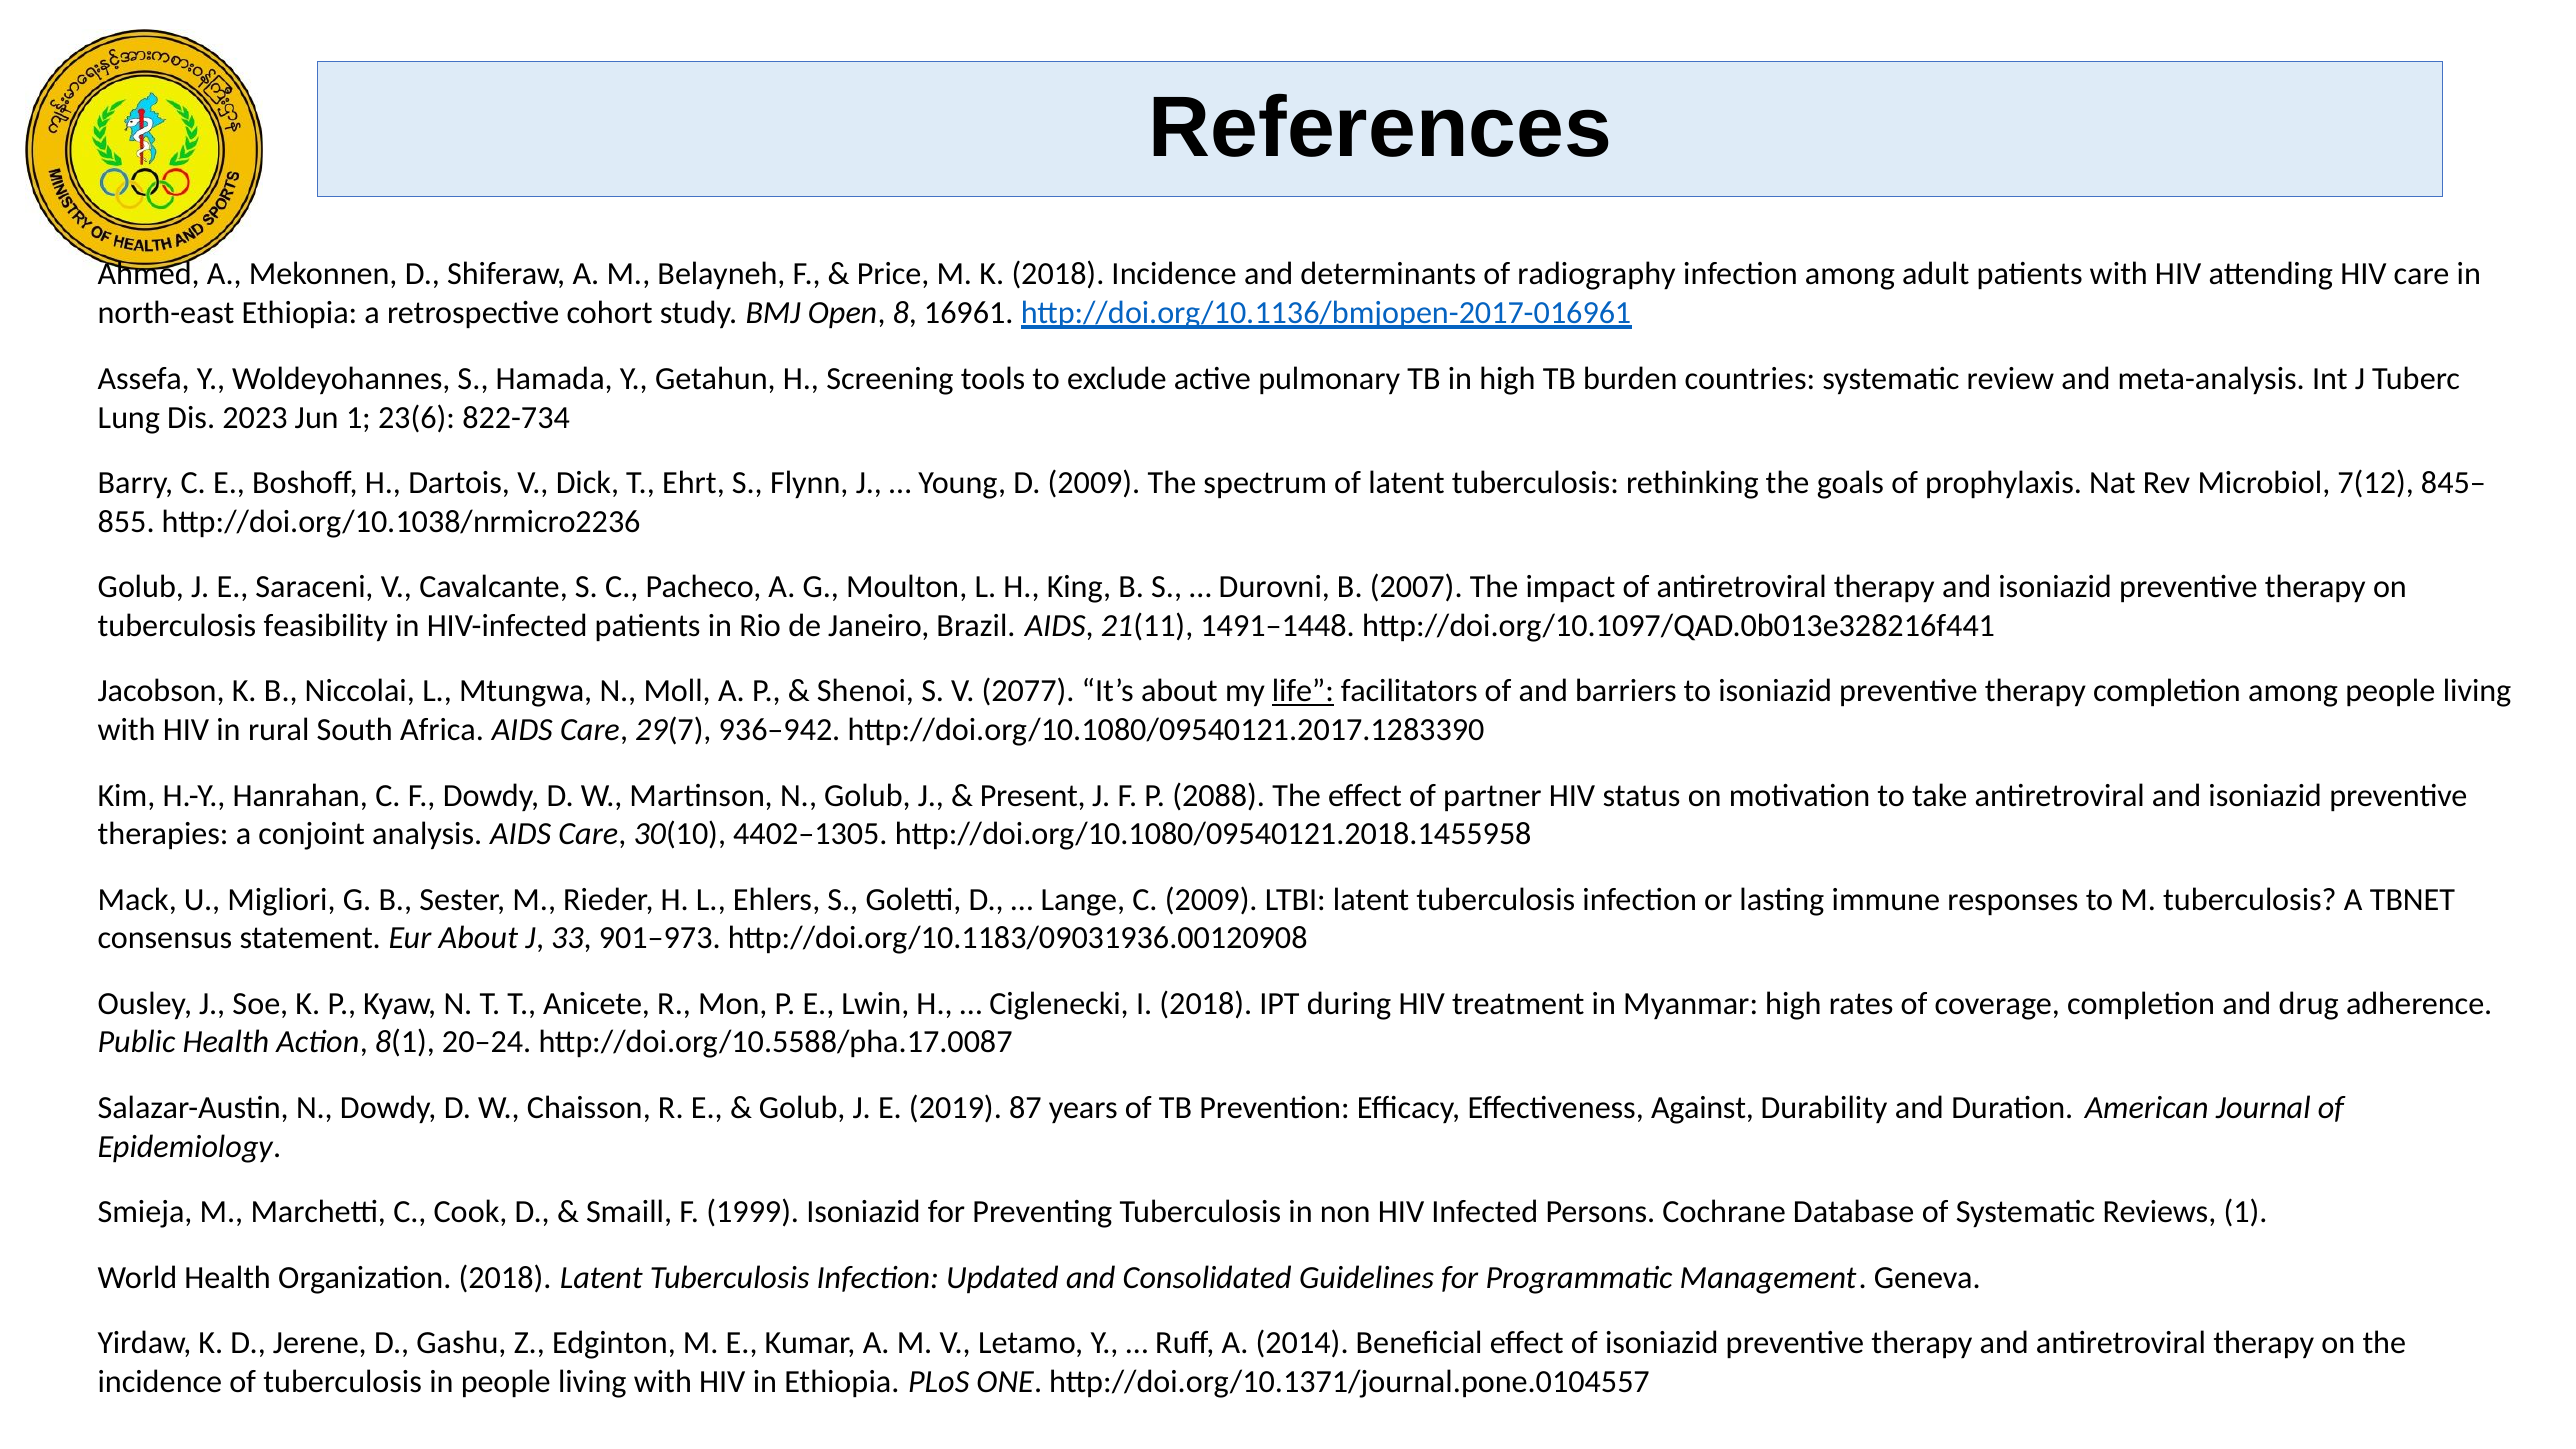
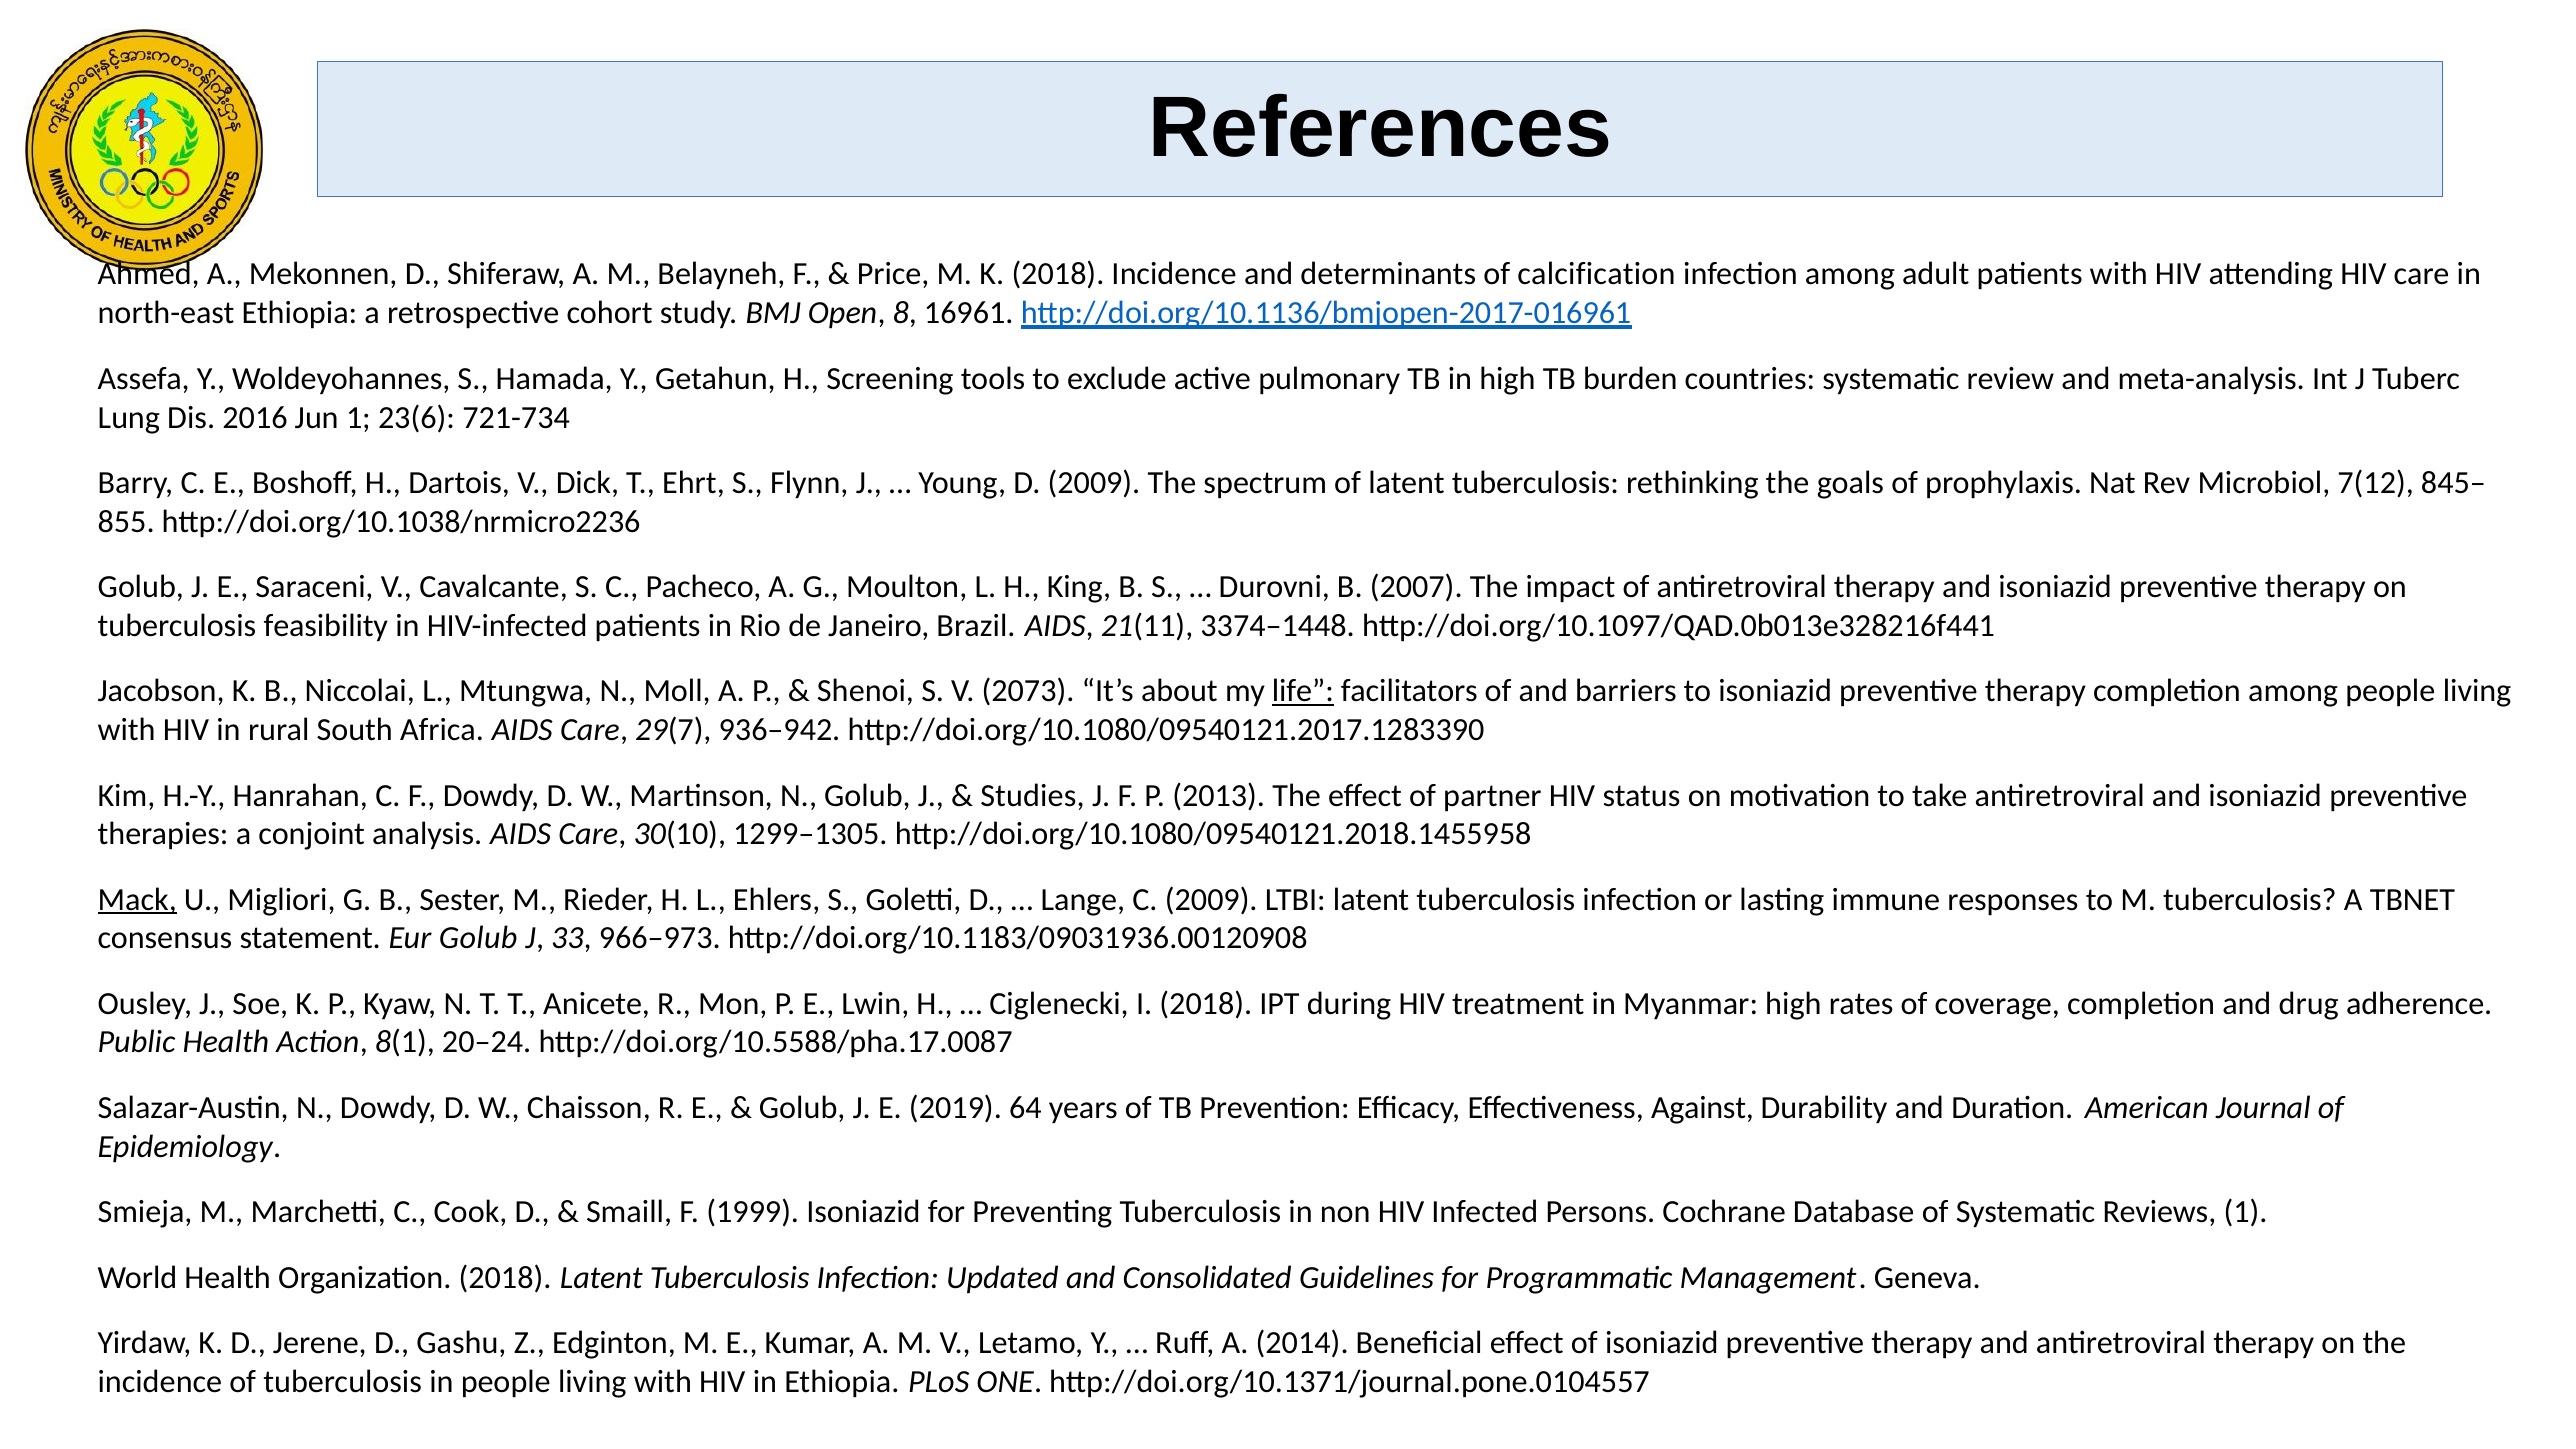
radiography: radiography -> calcification (1596, 274)
2023: 2023 -> 2016 (255, 418)
822-734: 822-734 -> 721-734 (516, 418)
1491–1448: 1491–1448 -> 3374–1448 (1278, 626)
2077: 2077 -> 2073 (1028, 691)
Present: Present -> Studies (1032, 795)
2088: 2088 -> 2013 (1219, 795)
4402–1305: 4402–1305 -> 1299–1305 (810, 834)
Mack underline: none -> present (137, 900)
Eur About: About -> Golub (478, 938)
901–973: 901–973 -> 966–973 (660, 938)
87: 87 -> 64 (1025, 1108)
